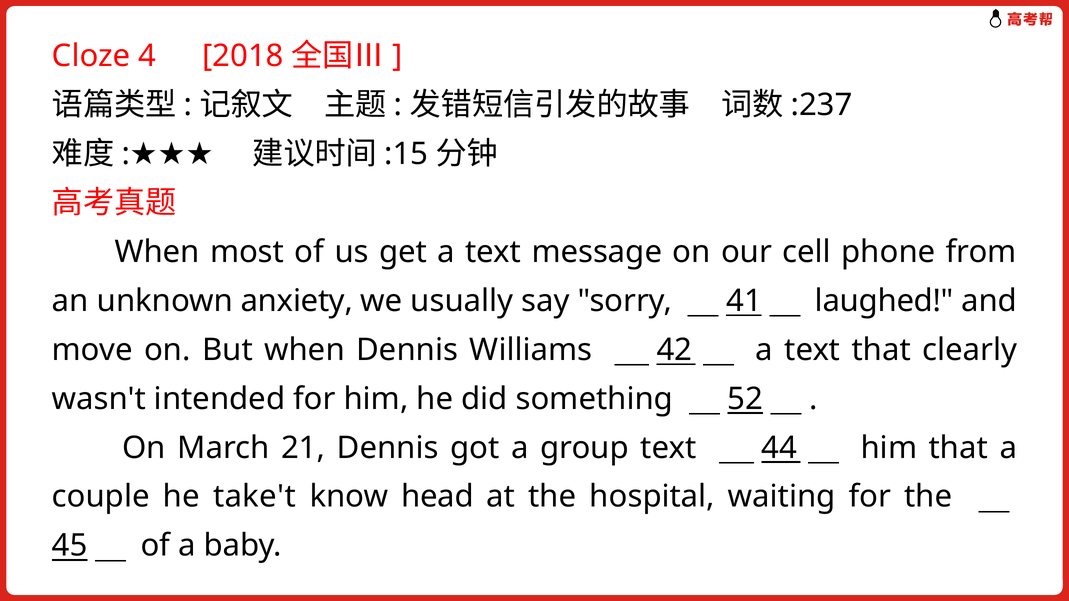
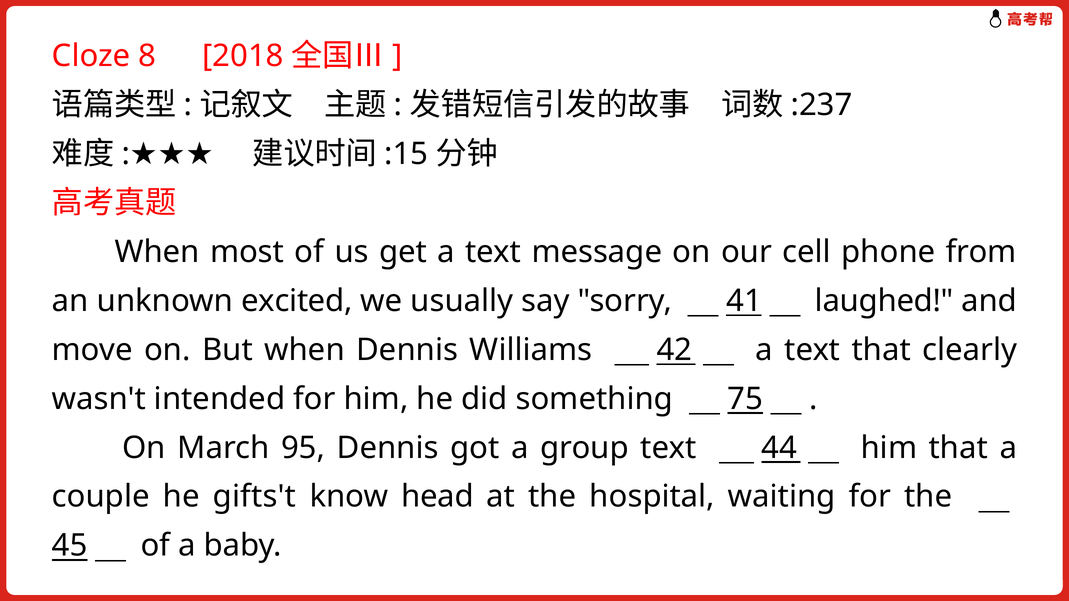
4: 4 -> 8 (147, 56)
anxiety: anxiety -> excited (297, 301)
52: 52 -> 75 (745, 399)
21: 21 -> 95 (303, 448)
take't: take't -> gifts't (255, 497)
